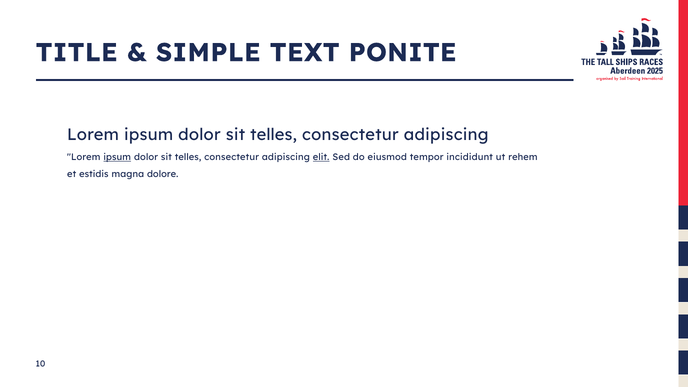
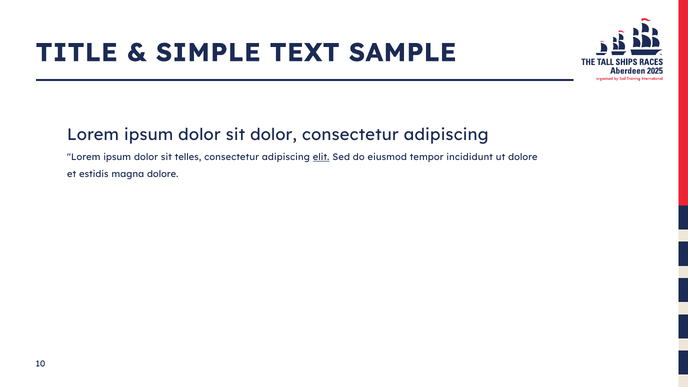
PONITE: PONITE -> SAMPLE (403, 53)
telles: telles -> dolor (274, 135)
ipsum underline: present -> none (117, 157)
ut rehem: rehem -> dolore (523, 157)
